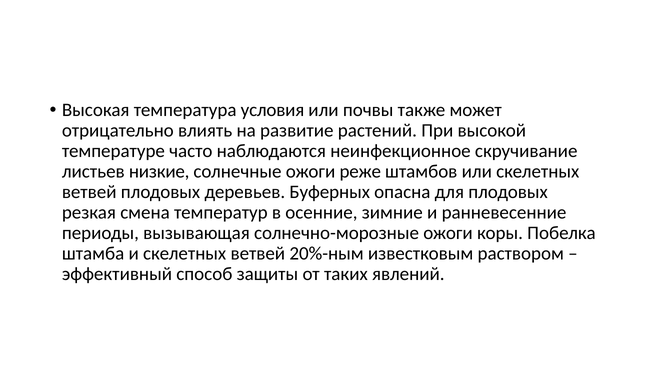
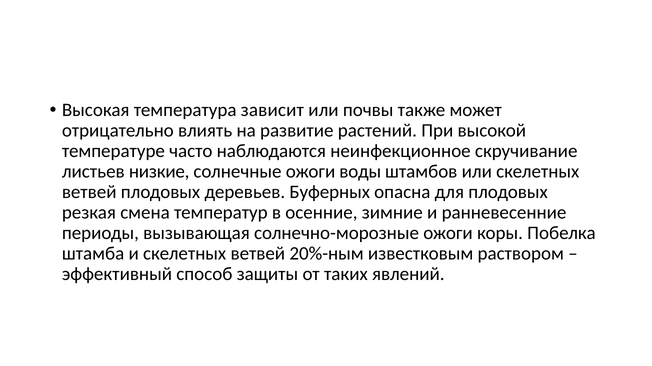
условия: условия -> зависит (272, 110)
реже: реже -> воды (360, 172)
